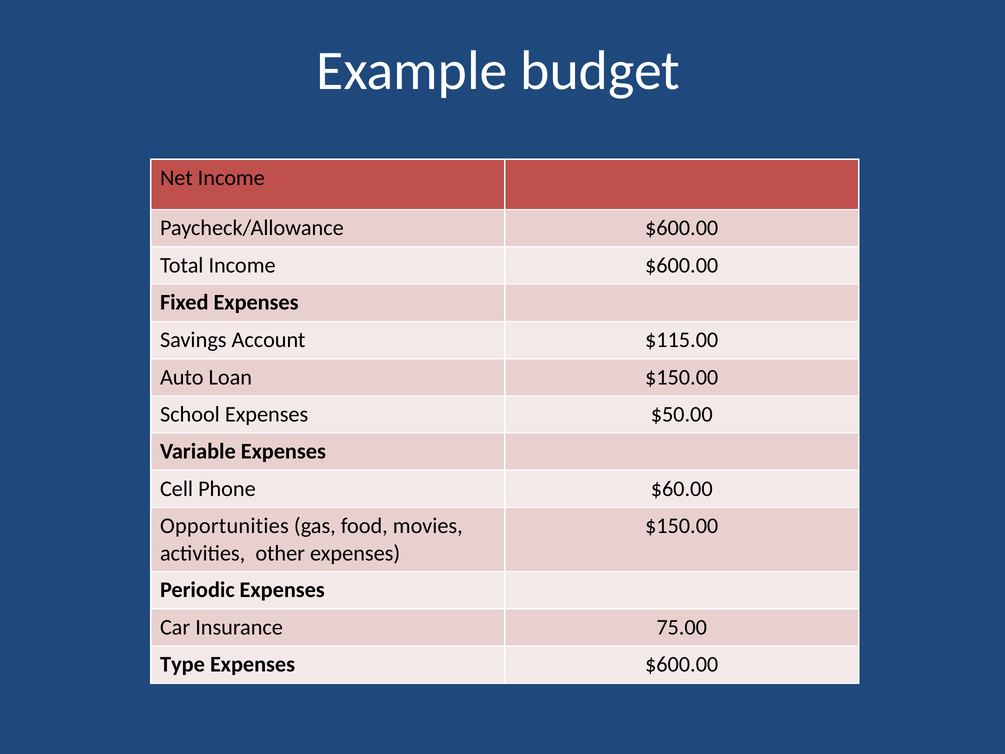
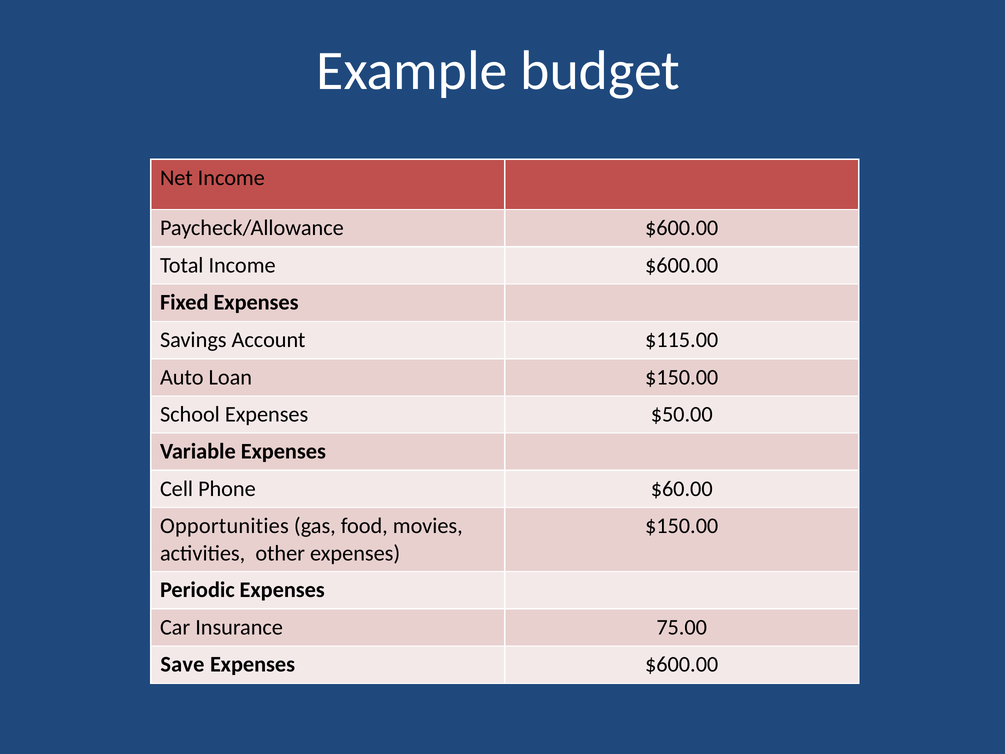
Type: Type -> Save (182, 664)
